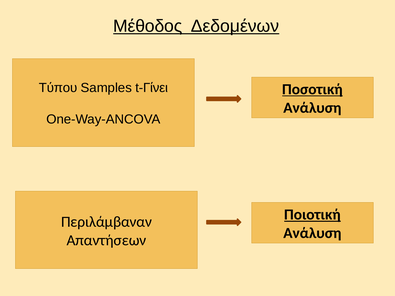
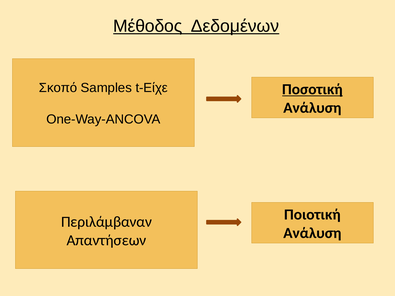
Τύπου: Τύπου -> Σκοπό (58, 88)
t-Γίνει: t-Γίνει -> t-Είχε (152, 88)
Ποιοτική underline: present -> none (313, 215)
